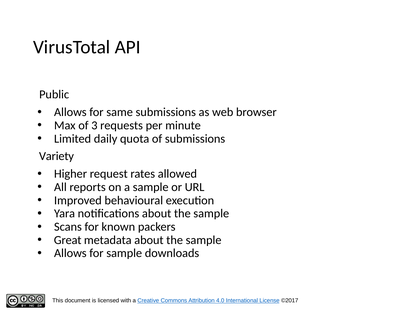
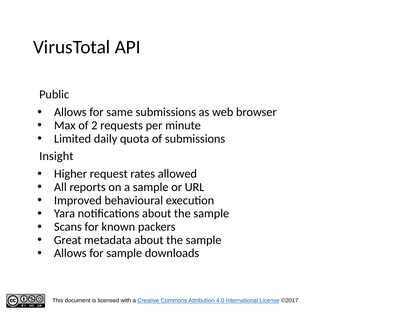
3: 3 -> 2 (94, 125)
Variety: Variety -> Insight (56, 156)
